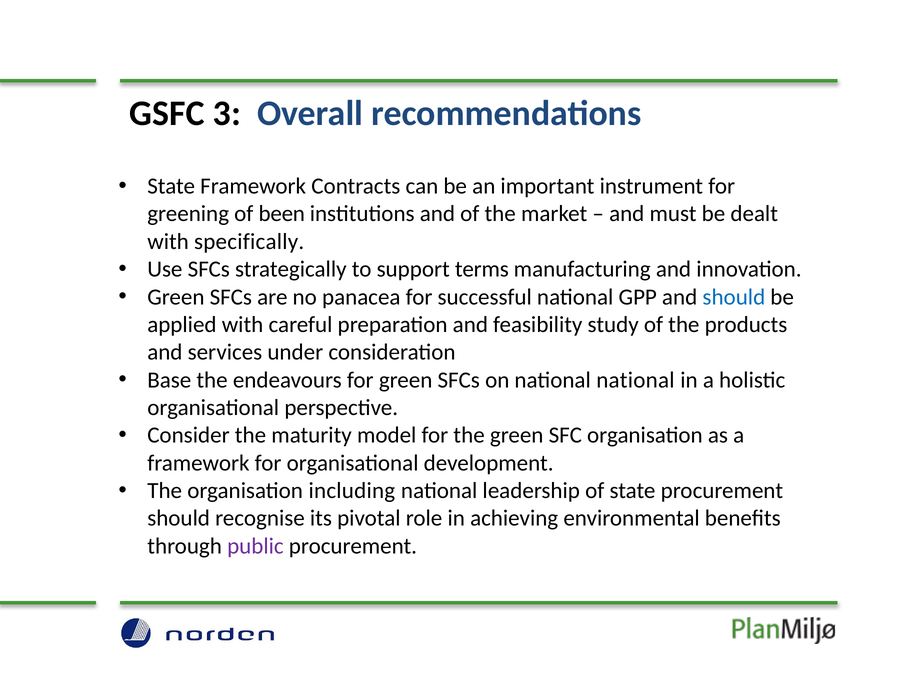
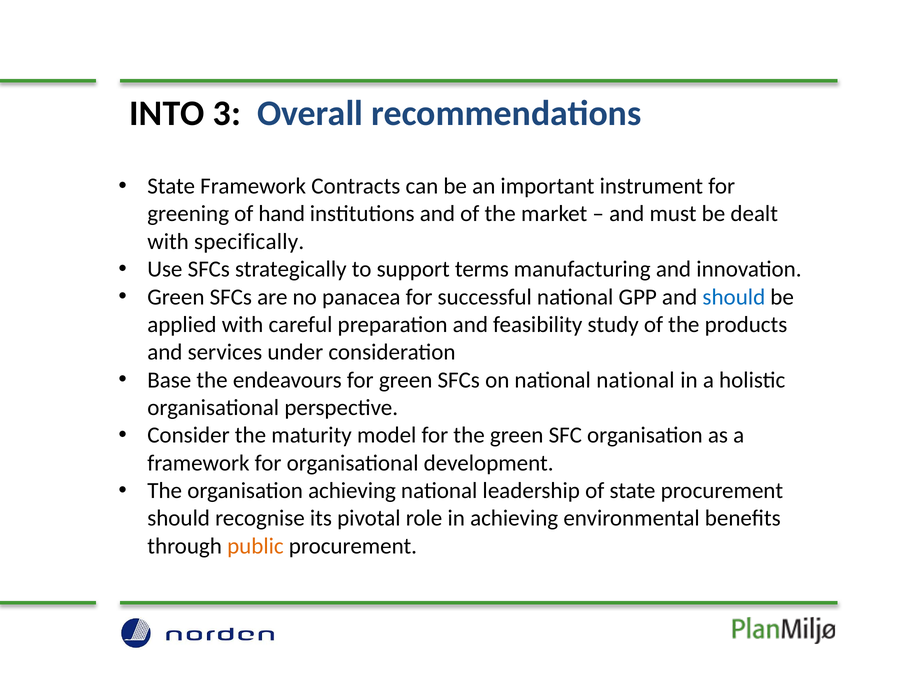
GSFC: GSFC -> INTO (167, 113)
been: been -> hand (282, 214)
organisation including: including -> achieving (352, 490)
public colour: purple -> orange (255, 546)
